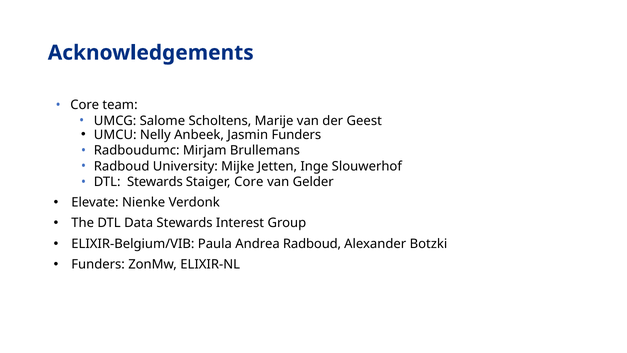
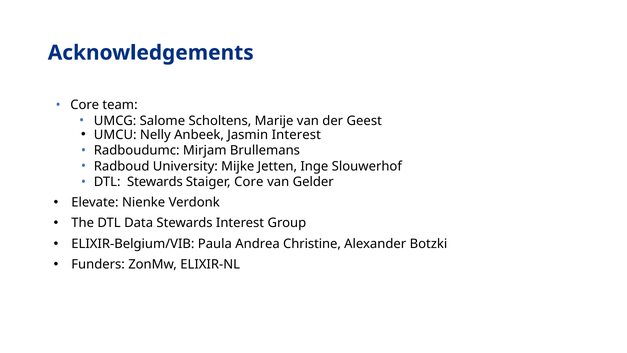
Jasmin Funders: Funders -> Interest (296, 135)
Andrea Radboud: Radboud -> Christine (312, 244)
